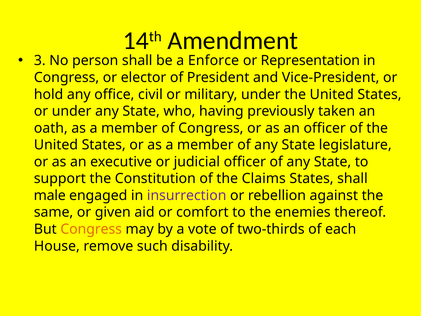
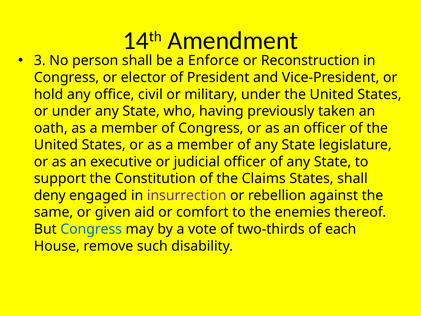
Representation: Representation -> Reconstruction (310, 61)
male: male -> deny (50, 195)
Congress colour: orange -> blue (91, 229)
